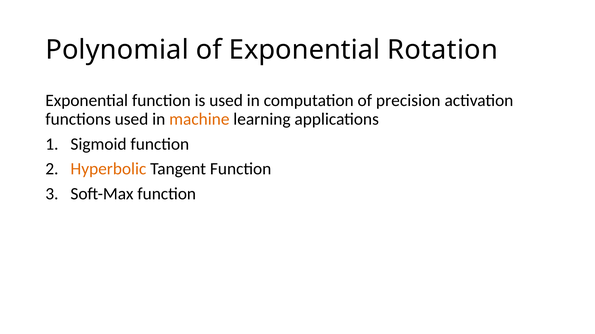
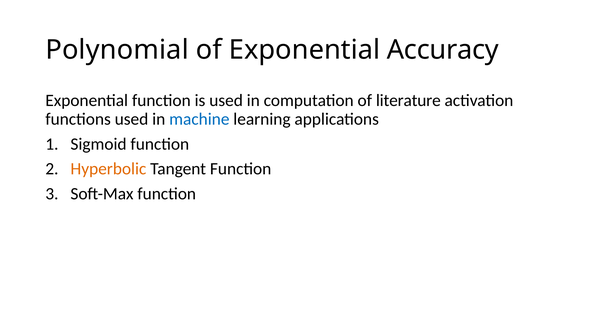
Rotation: Rotation -> Accuracy (443, 50)
precision: precision -> literature (408, 101)
machine colour: orange -> blue (199, 119)
